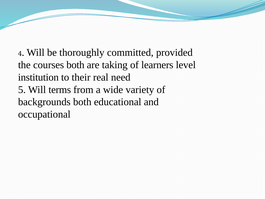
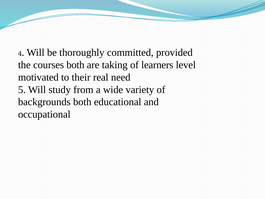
institution: institution -> motivated (38, 77)
terms: terms -> study (60, 89)
